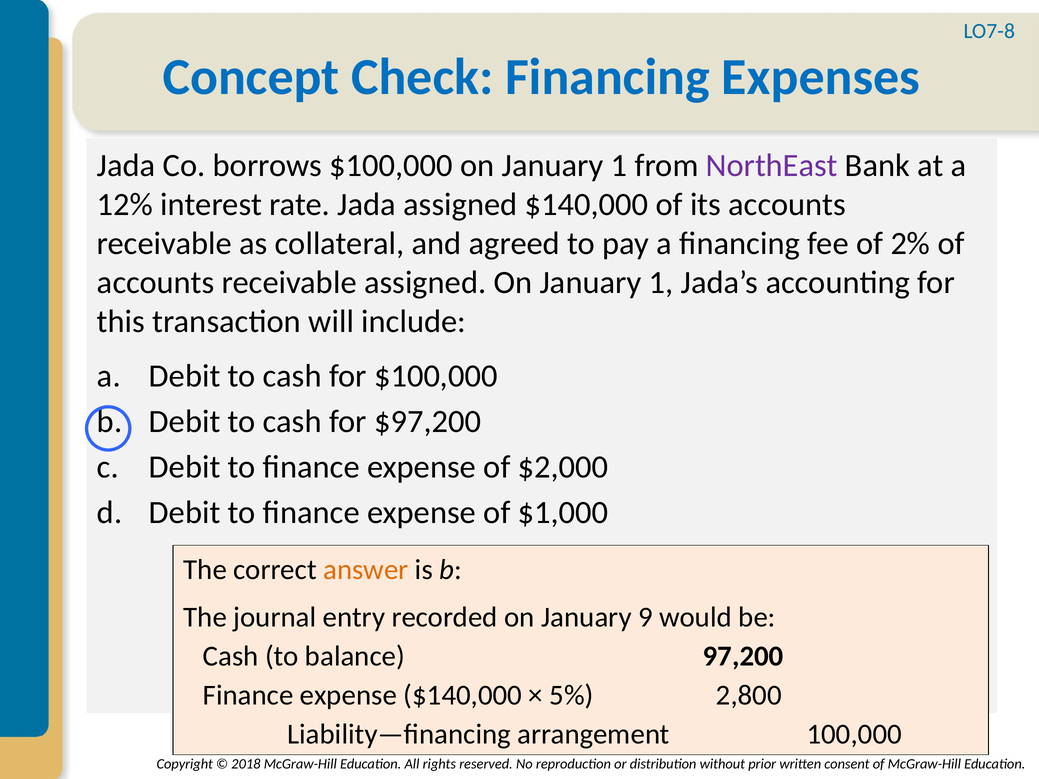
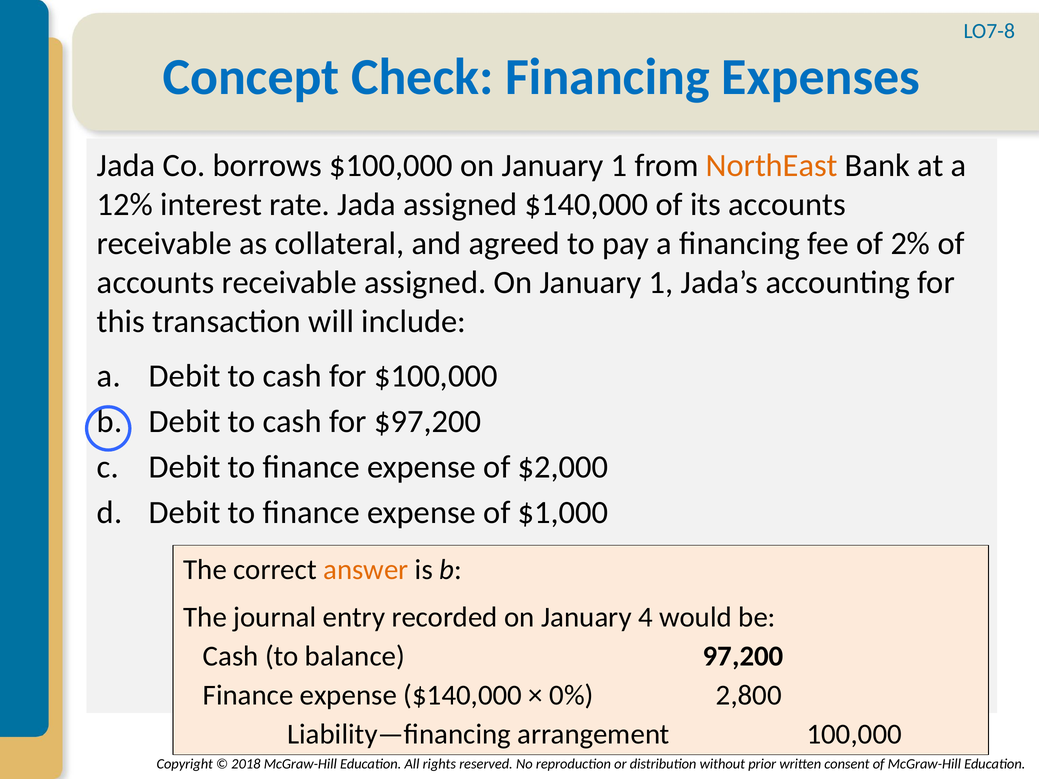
NorthEast colour: purple -> orange (772, 166)
9: 9 -> 4 (645, 618)
5%: 5% -> 0% (571, 696)
